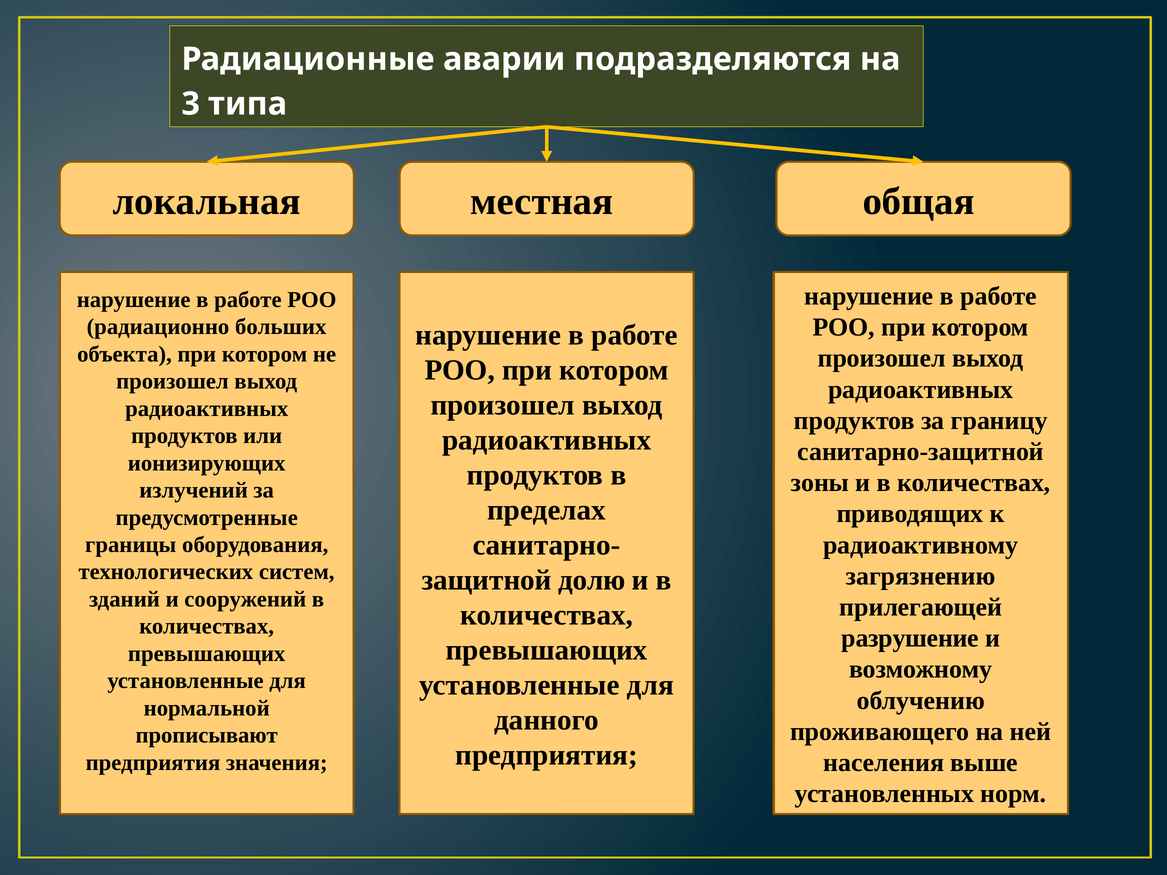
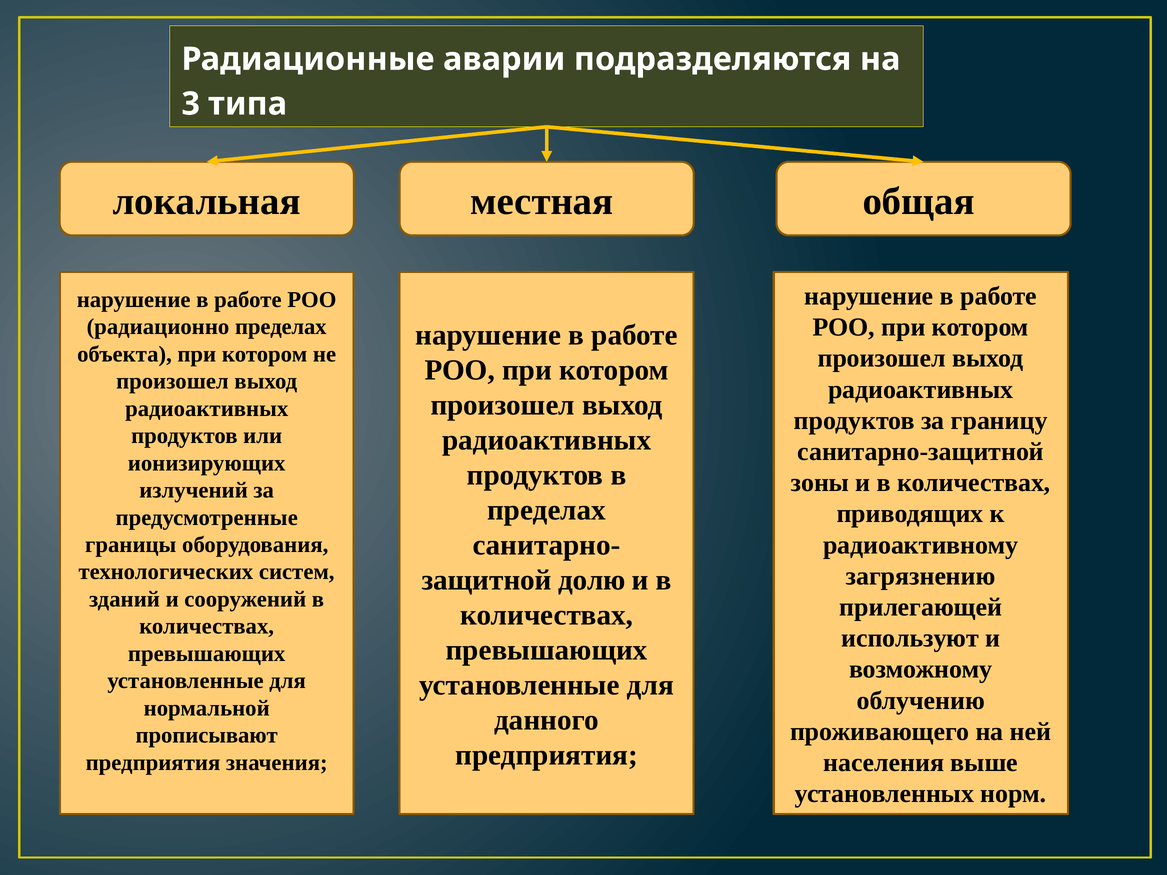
радиационно больших: больших -> пределах (281, 327)
разрушение: разрушение -> используют (910, 638)
